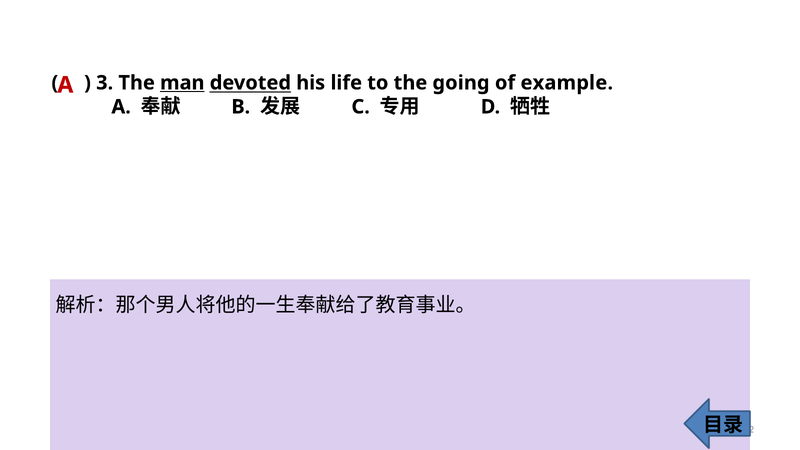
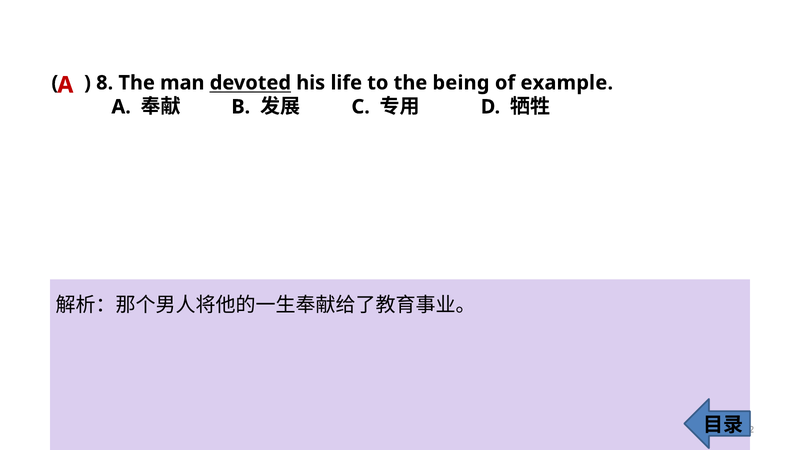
3: 3 -> 8 (105, 83)
man underline: present -> none (182, 83)
going: going -> being (461, 83)
